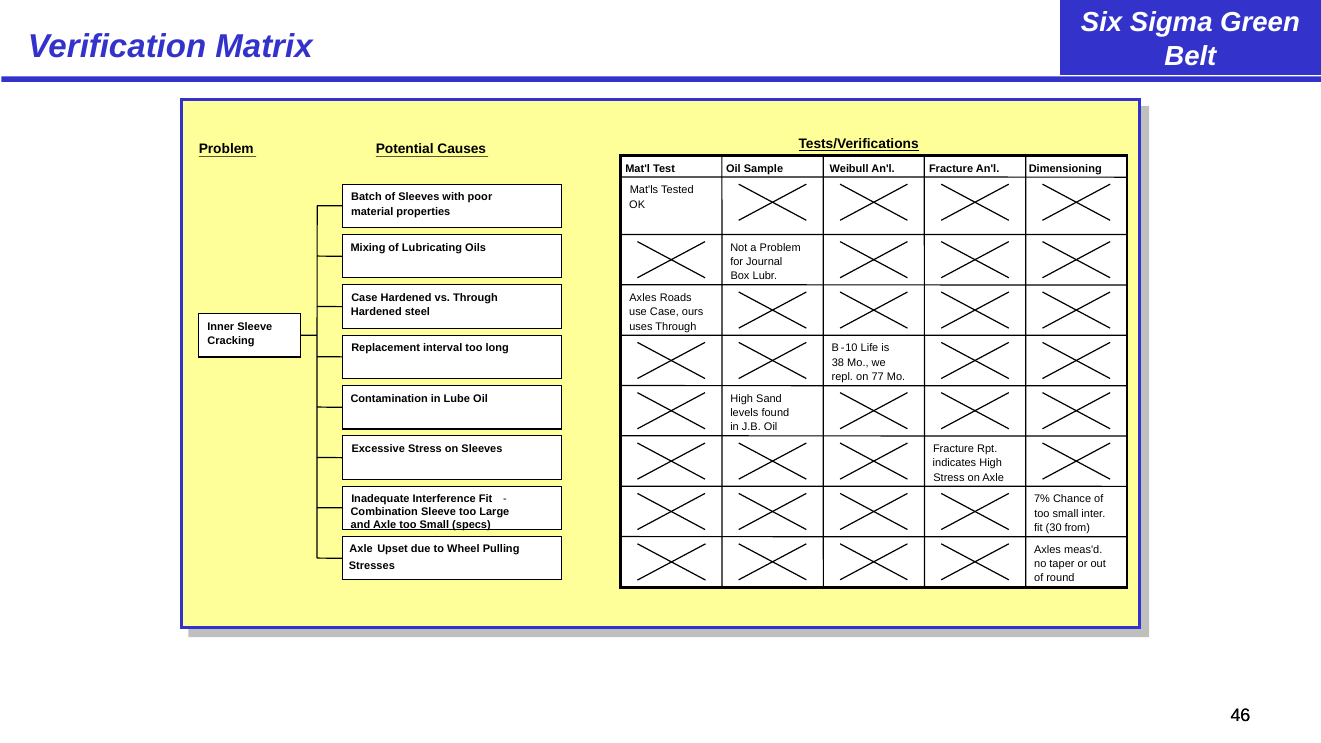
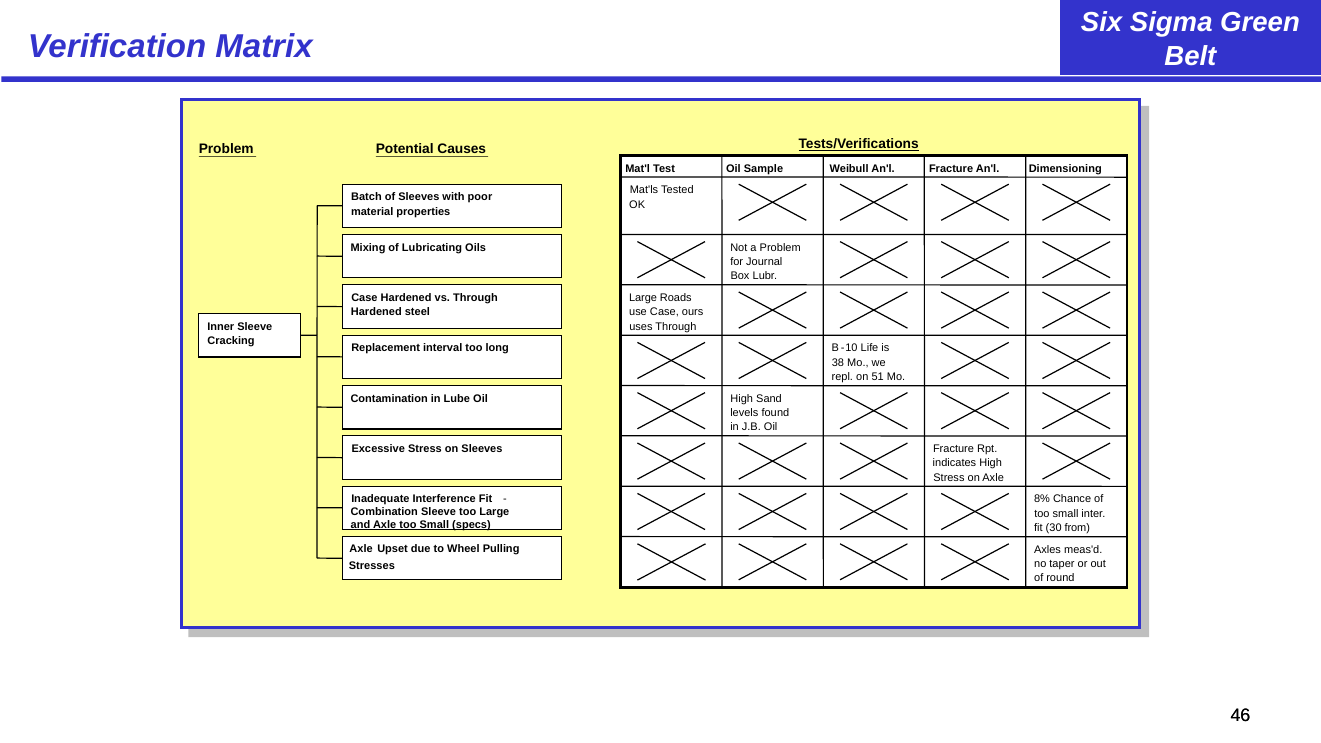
Axles: Axles -> Large (643, 298)
77: 77 -> 51 (878, 377)
7%: 7% -> 8% (1042, 499)
